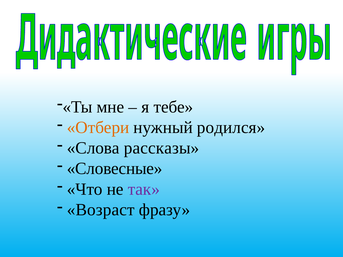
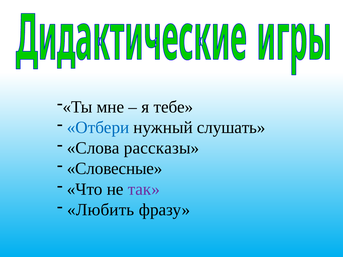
Отбери colour: orange -> blue (98, 128)
родился: родился -> слушать (231, 128)
Возраст: Возраст -> Любить (101, 210)
